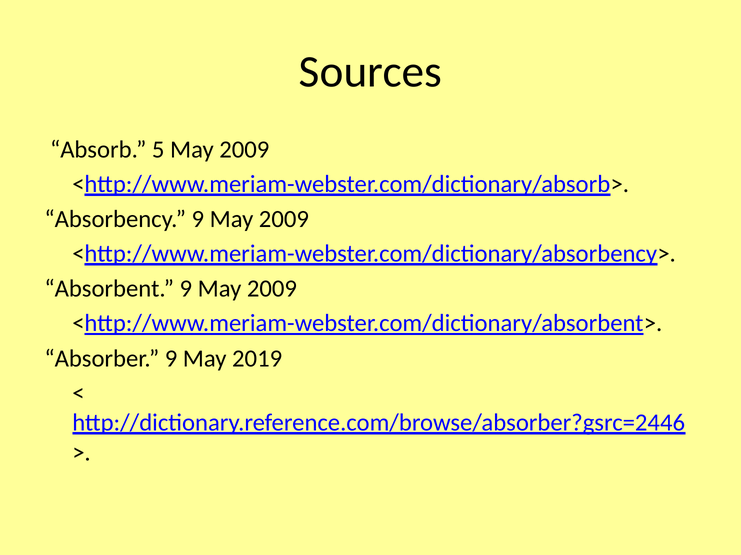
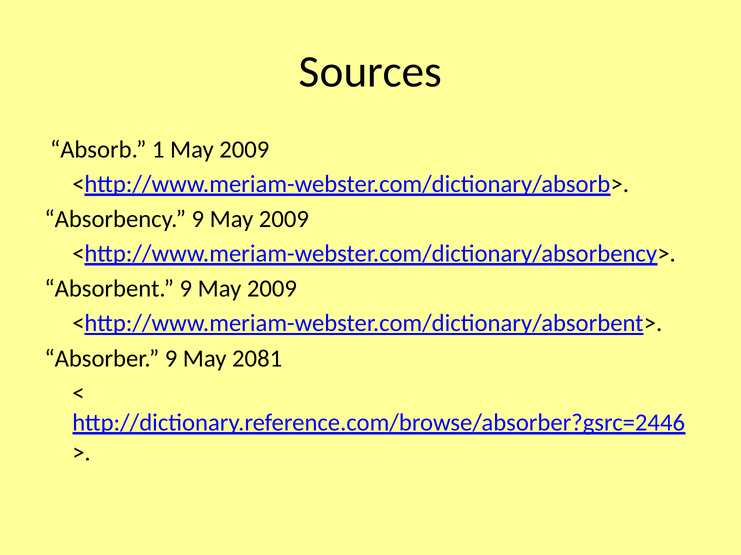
5: 5 -> 1 (158, 150)
2019: 2019 -> 2081 (257, 359)
